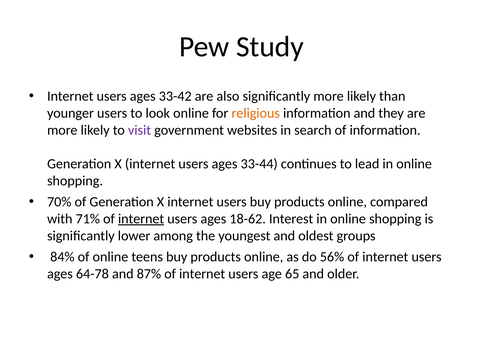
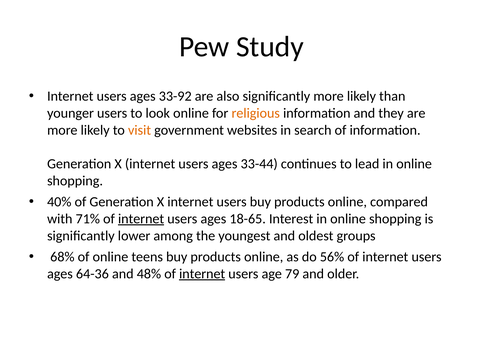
33-42: 33-42 -> 33-92 (175, 96)
visit colour: purple -> orange (140, 130)
70%: 70% -> 40% (59, 202)
18-62: 18-62 -> 18-65 (248, 219)
84%: 84% -> 68% (62, 257)
64-78: 64-78 -> 64-36 (92, 274)
87%: 87% -> 48% (149, 274)
internet underline: none -> present (202, 274)
65: 65 -> 79 (292, 274)
